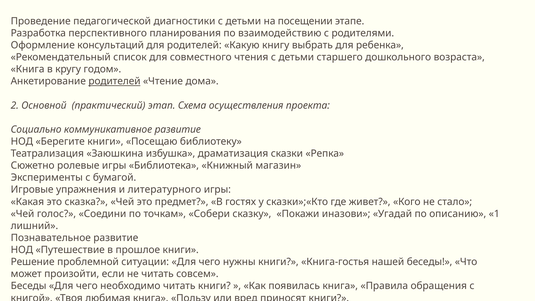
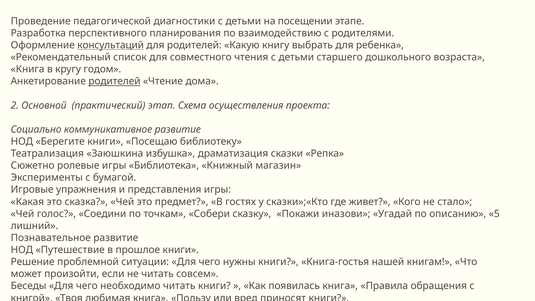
консультаций underline: none -> present (111, 45)
литературного: литературного -> представления (164, 190)
1: 1 -> 5 (494, 214)
нашей беседы: беседы -> книгам (430, 262)
